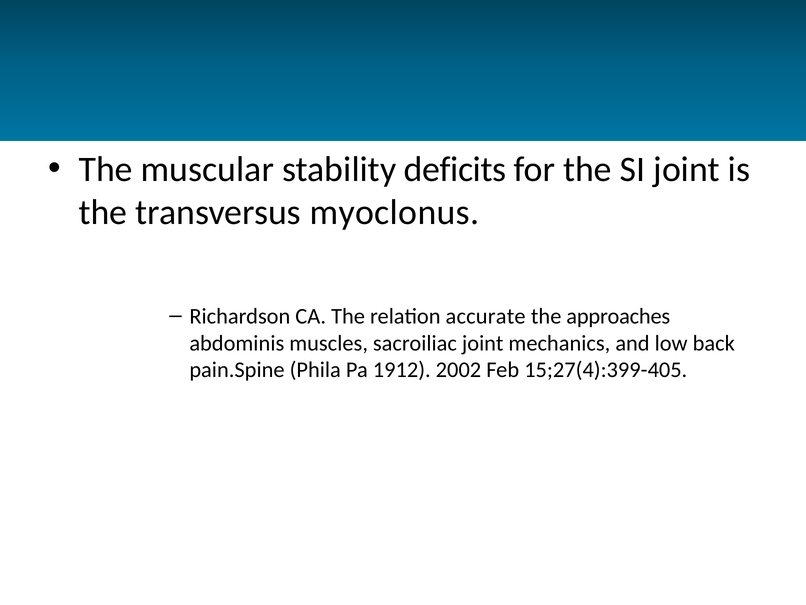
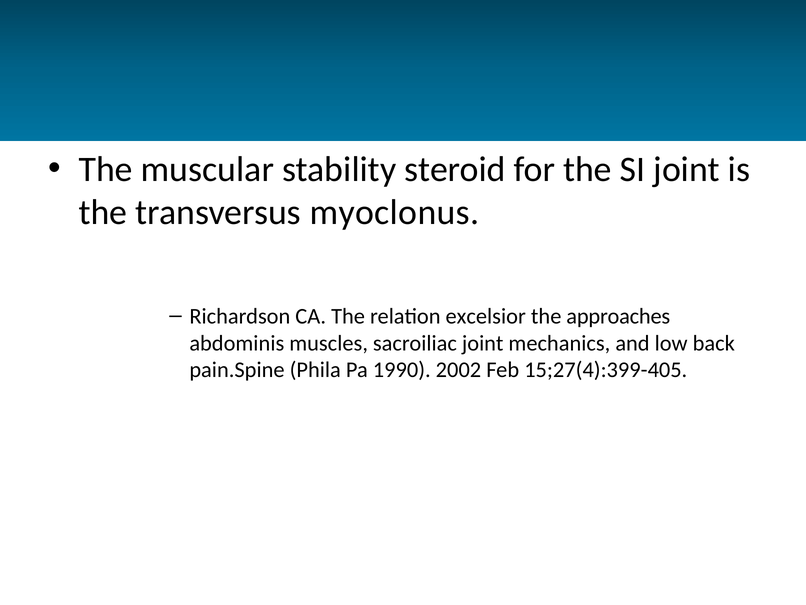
deficits: deficits -> steroid (455, 169)
accurate: accurate -> excelsior (486, 316)
1912: 1912 -> 1990 (402, 370)
